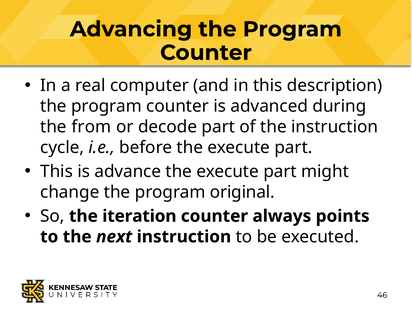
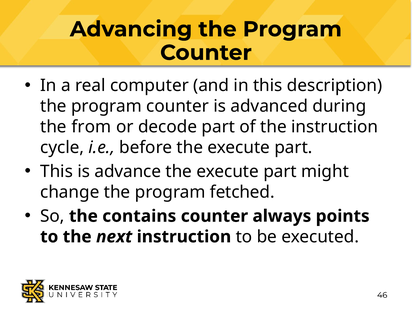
original: original -> fetched (242, 192)
iteration: iteration -> contains (139, 216)
